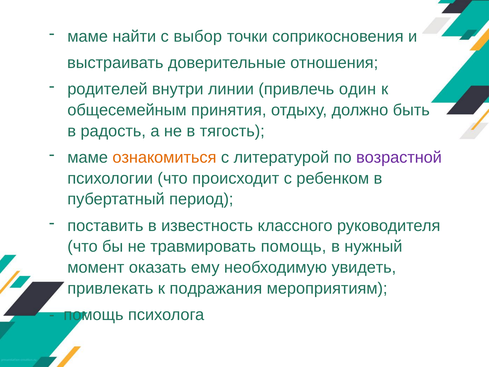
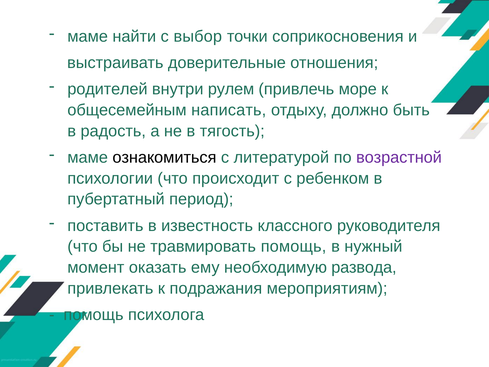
линии: линии -> рулем (231, 89)
один: один -> море (358, 89)
принятия: принятия -> написать (229, 110)
ознакомиться colour: orange -> black (164, 157)
увидеть: увидеть -> развода (364, 267)
